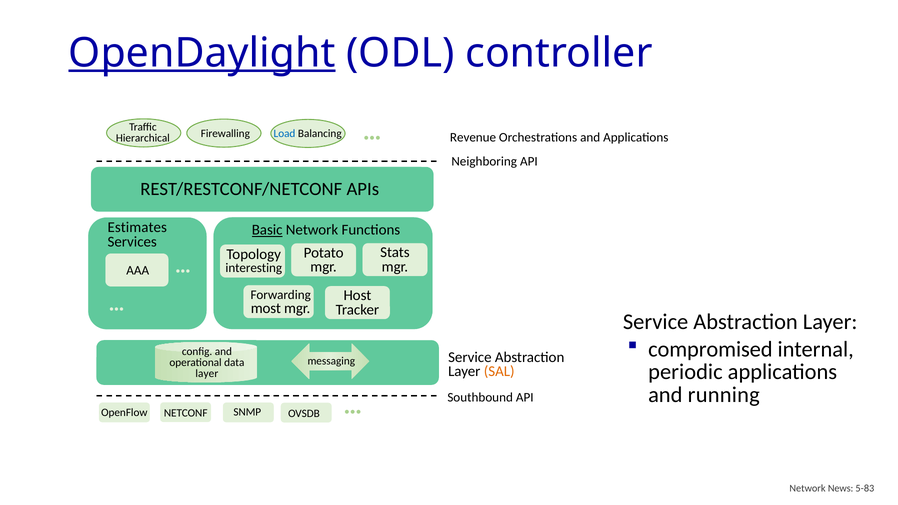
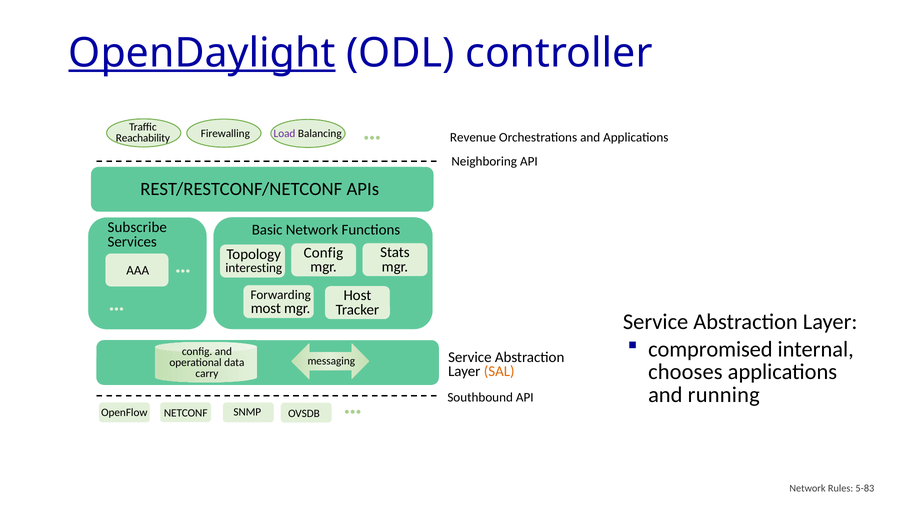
Load colour: blue -> purple (284, 134)
Hierarchical: Hierarchical -> Reachability (143, 138)
Estimates: Estimates -> Subscribe (137, 228)
Basic underline: present -> none (267, 230)
Potato: Potato -> Config (323, 253)
periodic: periodic -> chooses (685, 372)
layer: layer -> carry (207, 373)
News: News -> Rules (841, 489)
